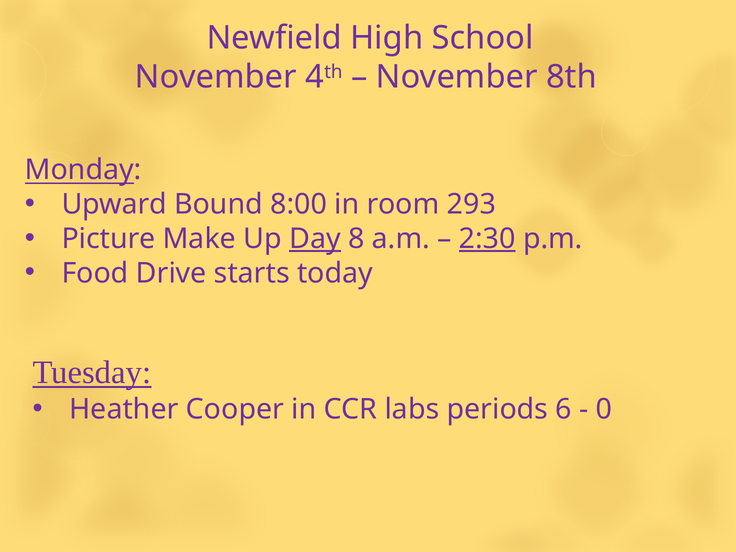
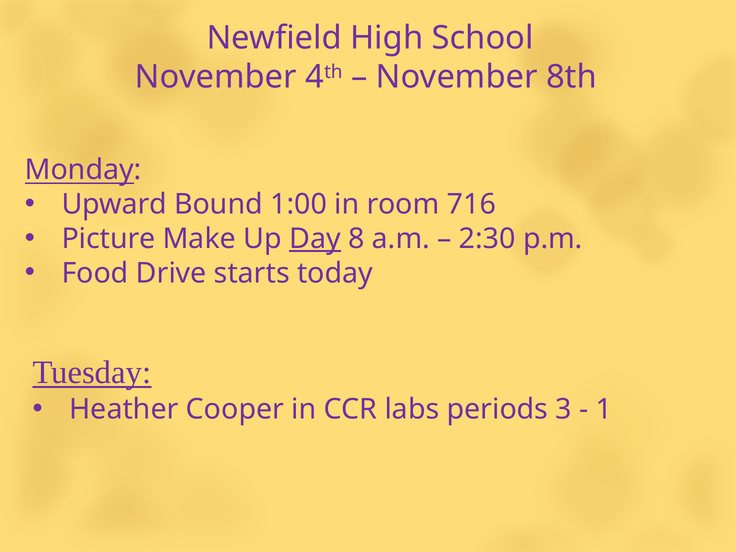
8:00: 8:00 -> 1:00 (299, 204)
293: 293 -> 716 (471, 204)
2:30 underline: present -> none (487, 239)
6: 6 -> 3 (564, 409)
0: 0 -> 1 (604, 409)
